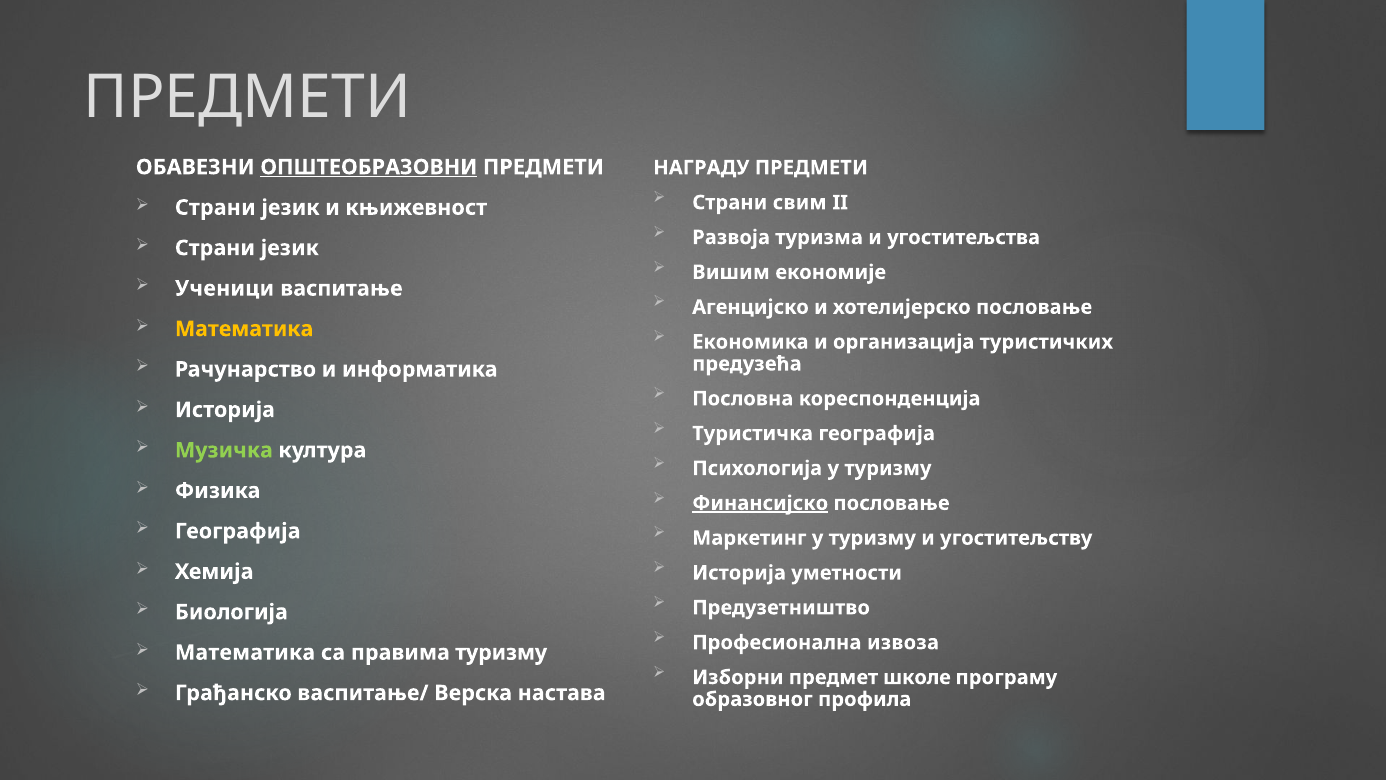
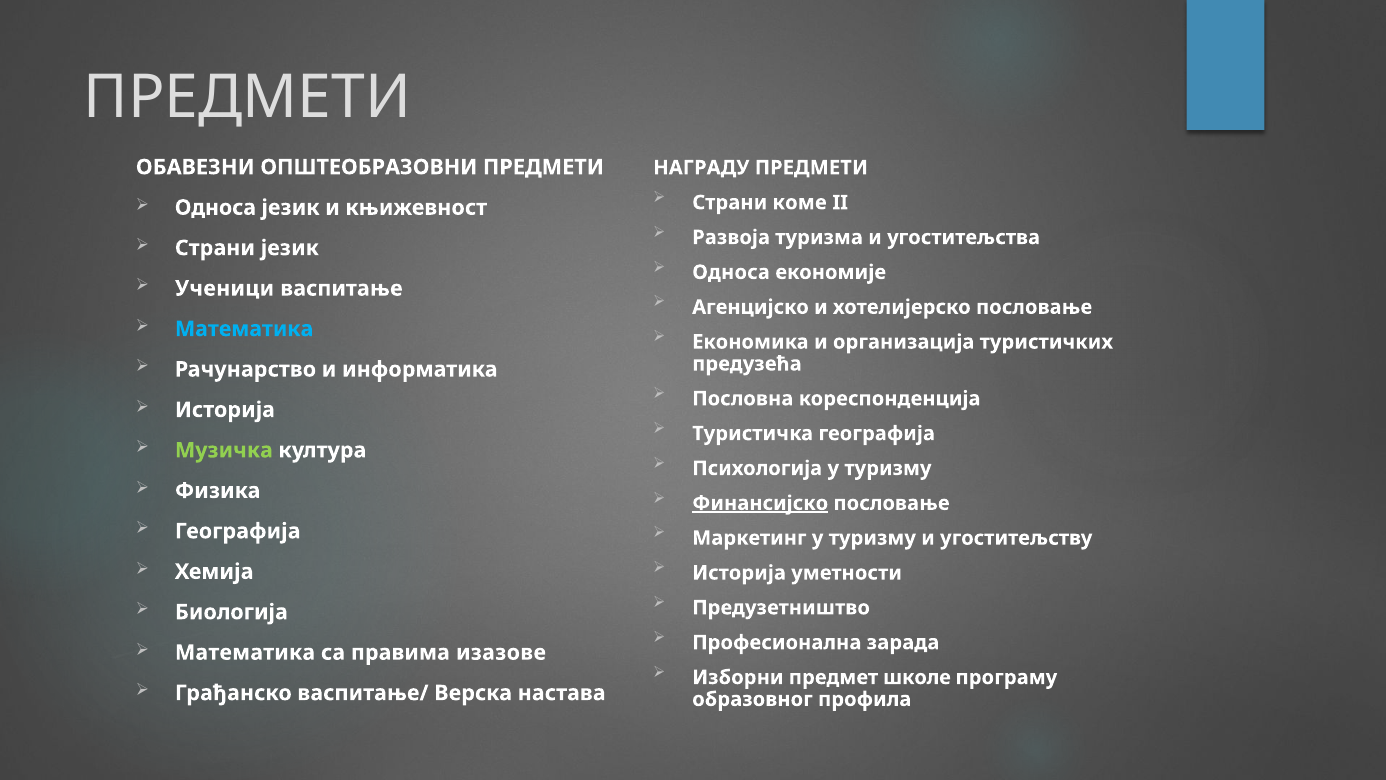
ОПШТЕОБРАЗОВНИ underline: present -> none (369, 167)
свим: свим -> коме (800, 202)
Страни: Страни -> Односа (215, 208)
Вишим: Вишим -> Односа (731, 272)
Математика colour: yellow -> light blue (244, 329)
извоза: извоза -> зарада (903, 642)
правима туризму: туризму -> изазове (501, 652)
